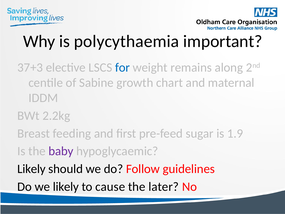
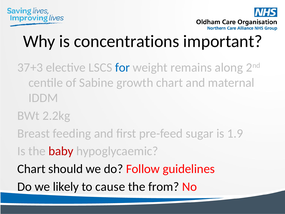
polycythaemia: polycythaemia -> concentrations (127, 41)
baby colour: purple -> red (61, 151)
Likely: Likely -> Chart (31, 169)
later: later -> from (164, 187)
